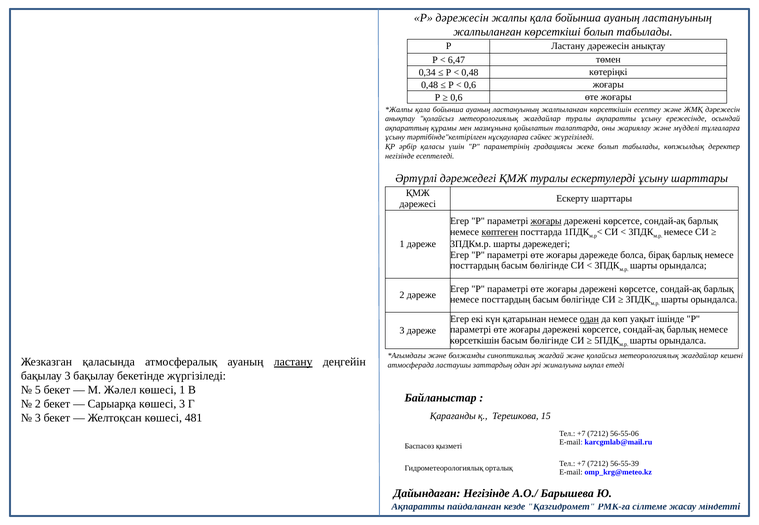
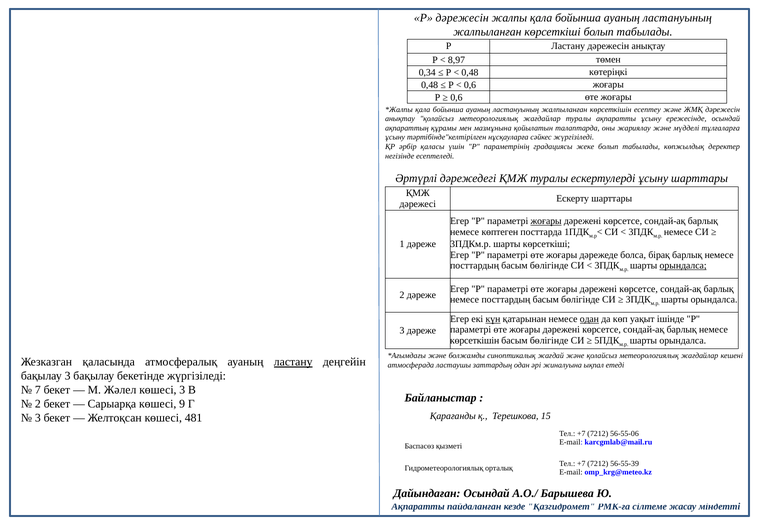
6,47: 6,47 -> 8,97 (457, 60)
көптеген underline: present -> none (500, 232)
шарты дәрежедегі: дәрежедегі -> көрсеткіші (546, 244)
орындалса underline: none -> present (683, 266)
күн underline: none -> present (493, 319)
5: 5 -> 7 (38, 390)
көшесі 1: 1 -> 3 (182, 390)
көшесі 3: 3 -> 9 (182, 404)
Дайындаған Негізінде: Негізінде -> Осындай (486, 494)
